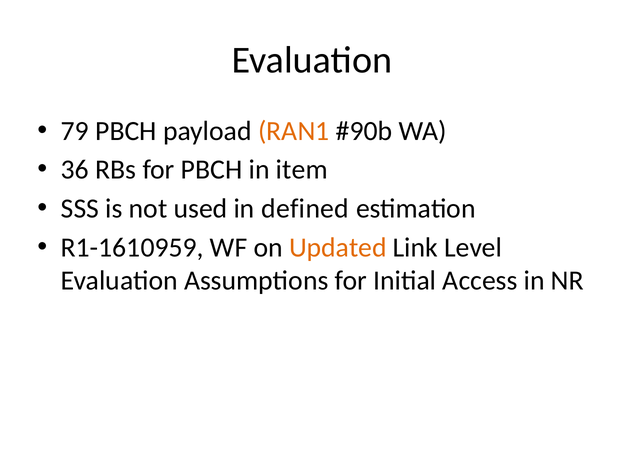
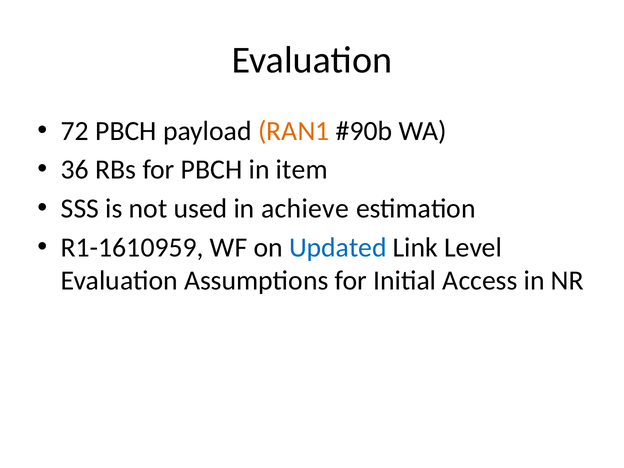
79: 79 -> 72 (75, 131)
defined: defined -> achieve (305, 209)
Updated colour: orange -> blue (338, 247)
